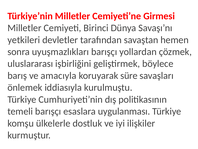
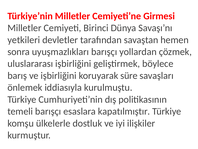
ve amacıyla: amacıyla -> işbirliğini (59, 75)
uygulanması: uygulanması -> kapatılmıştır (124, 111)
